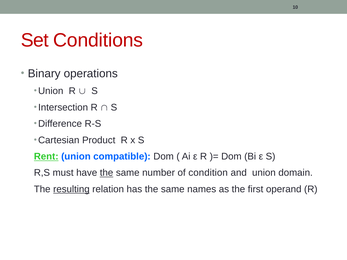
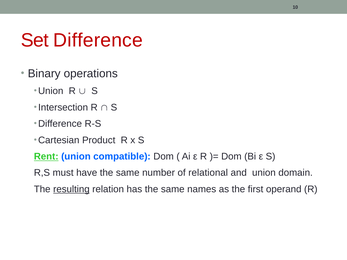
Set Conditions: Conditions -> Difference (98, 40)
the underline: present -> none (107, 173)
condition: condition -> relational (208, 173)
